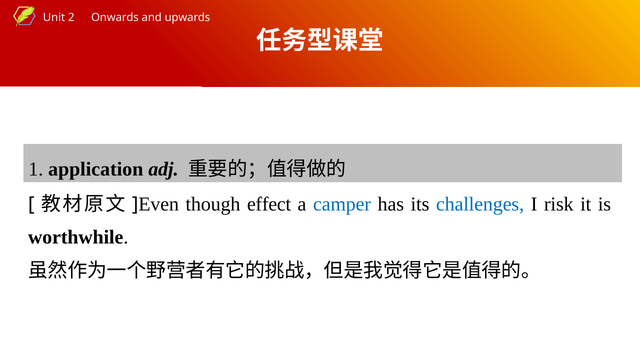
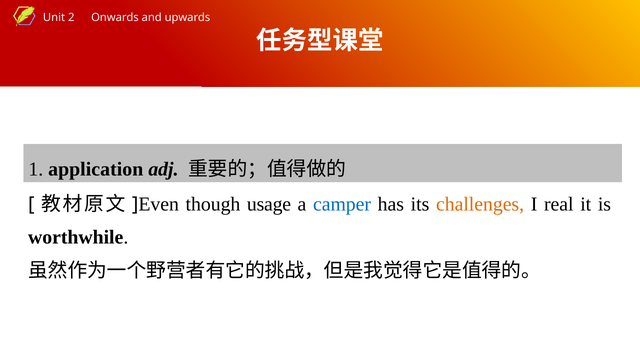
effect: effect -> usage (269, 204)
challenges colour: blue -> orange (480, 204)
risk: risk -> real (559, 204)
